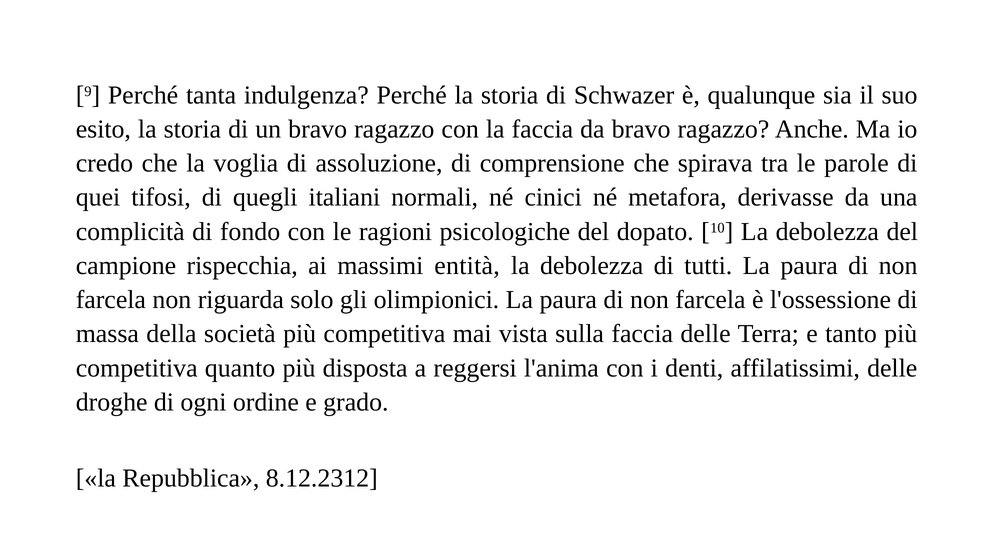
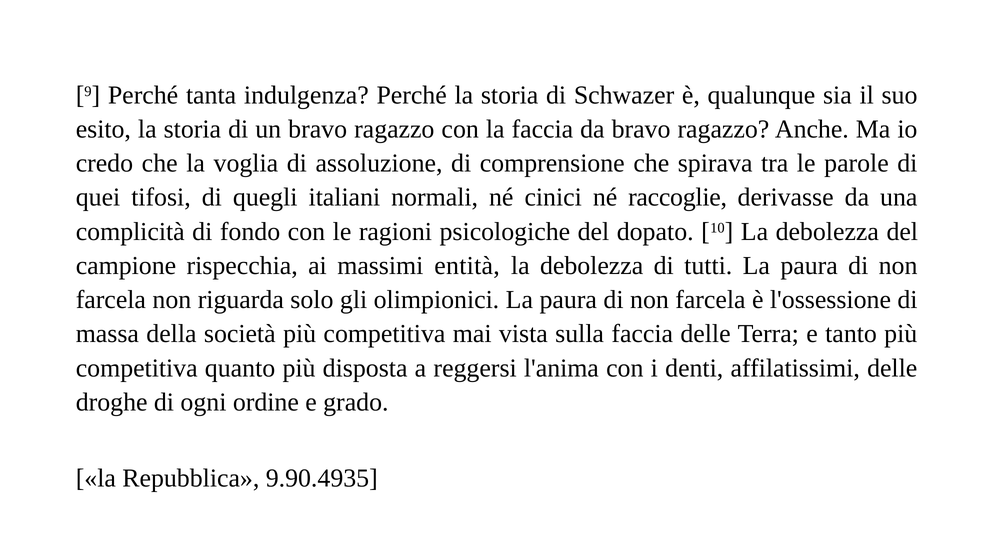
metafora: metafora -> raccoglie (678, 197)
8.12.2312: 8.12.2312 -> 9.90.4935 (322, 478)
